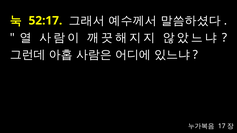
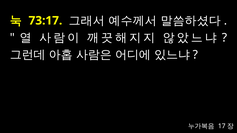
52:17: 52:17 -> 73:17 (45, 21)
